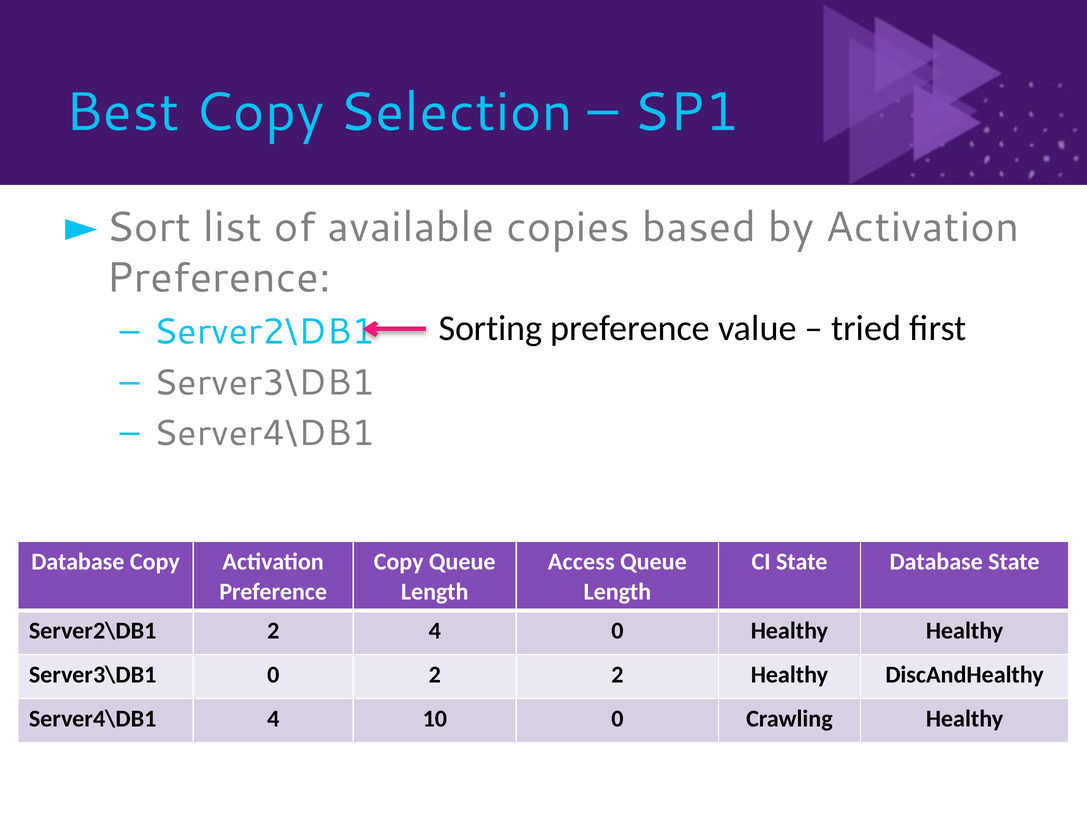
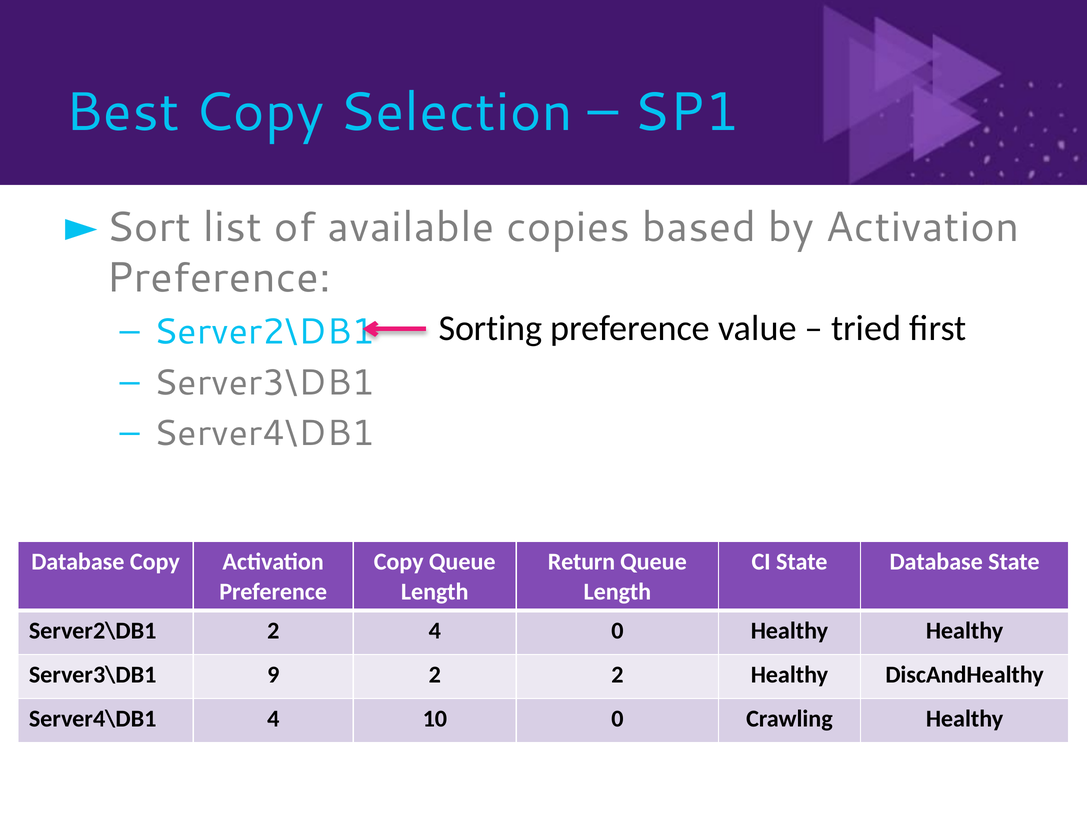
Access: Access -> Return (581, 562)
Server3\DB1 0: 0 -> 9 (273, 675)
